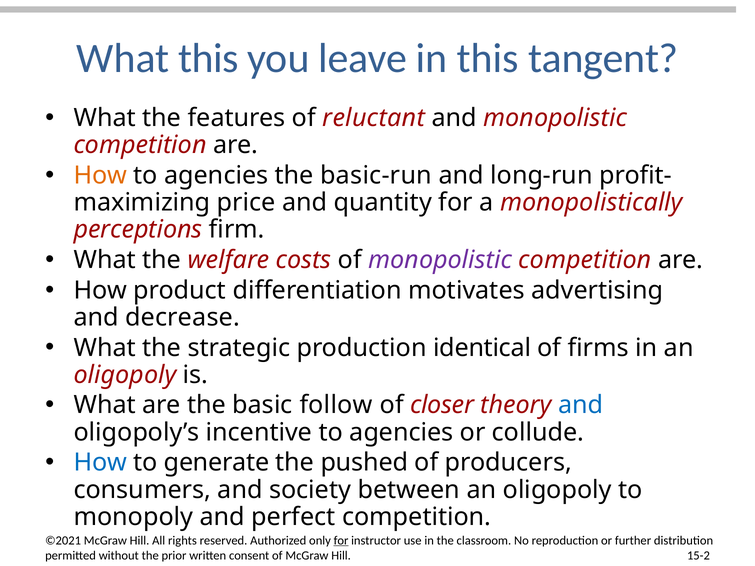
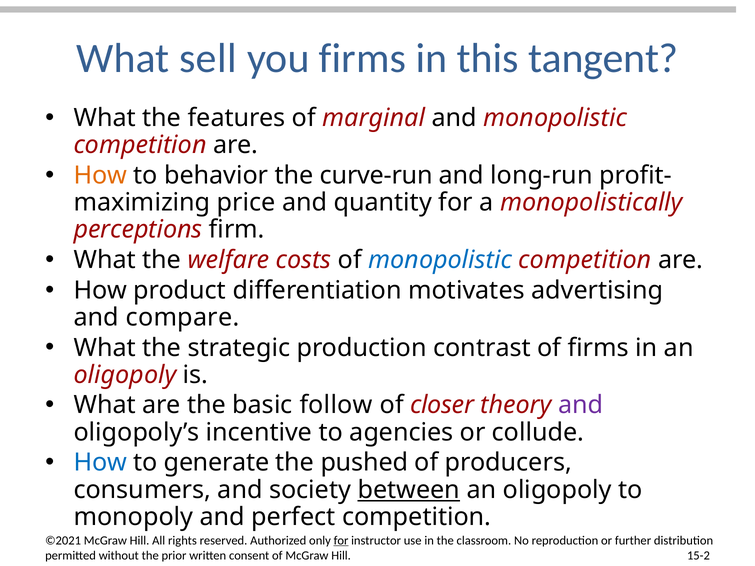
What this: this -> sell (208, 58)
you leave: leave -> firms (362, 58)
reluctant: reluctant -> marginal (374, 118)
agencies: agencies -> behavior (216, 175)
basic-run: basic-run -> curve-run (376, 175)
monopolistic colour: purple -> blue (440, 260)
decrease: decrease -> compare (183, 318)
identical: identical -> contrast (482, 348)
and colour: blue -> purple (581, 405)
between underline: none -> present (409, 490)
